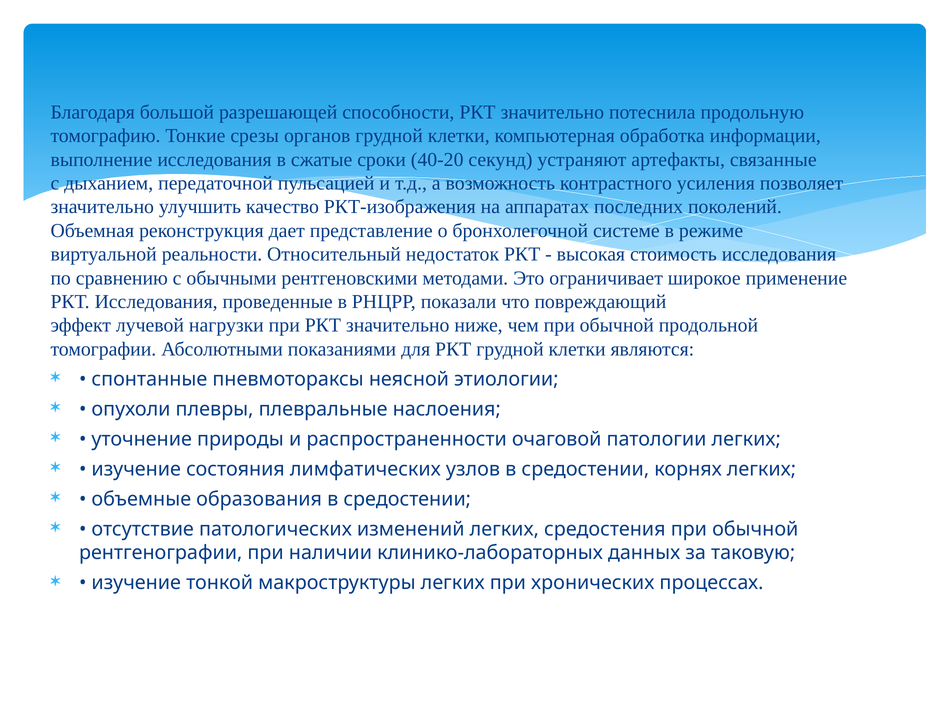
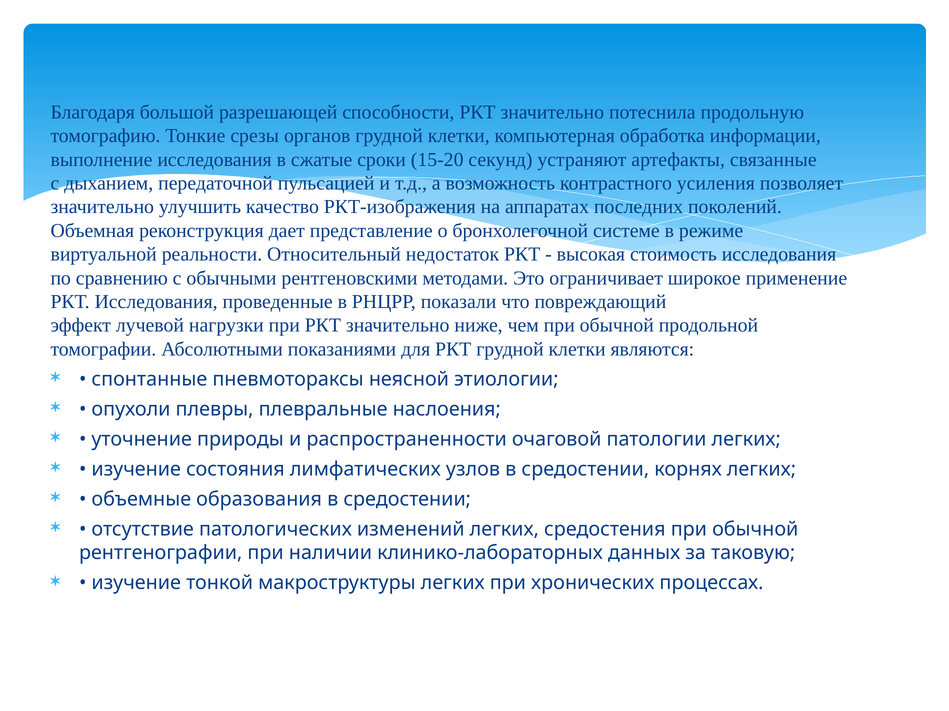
40-20: 40-20 -> 15-20 (437, 160)
